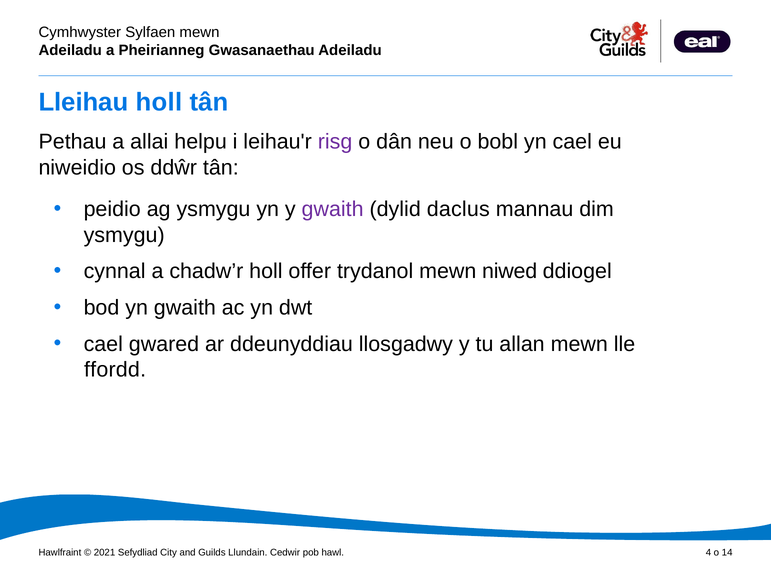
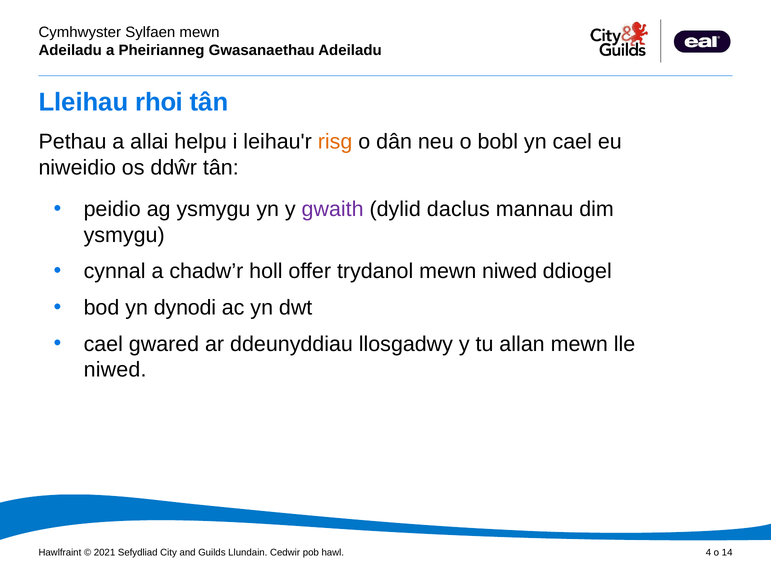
Lleihau holl: holl -> rhoi (159, 102)
risg colour: purple -> orange (335, 142)
yn gwaith: gwaith -> dynodi (185, 308)
ffordd: ffordd -> niwed (115, 370)
